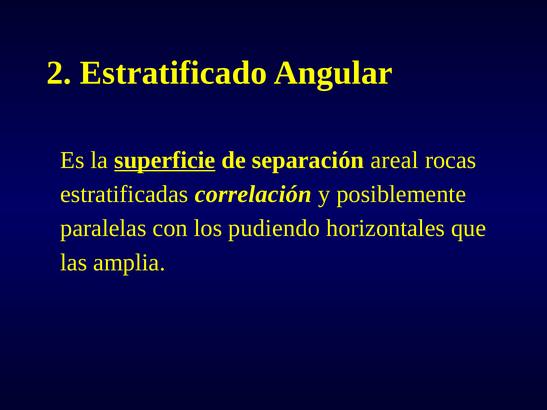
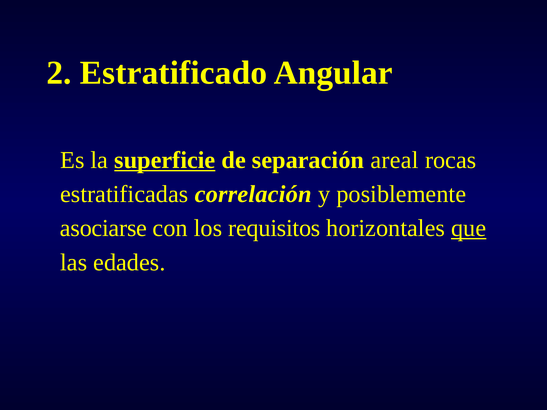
paralelas: paralelas -> asociarse (103, 228)
pudiendo: pudiendo -> requisitos (274, 228)
que underline: none -> present (469, 228)
amplia: amplia -> edades (129, 262)
